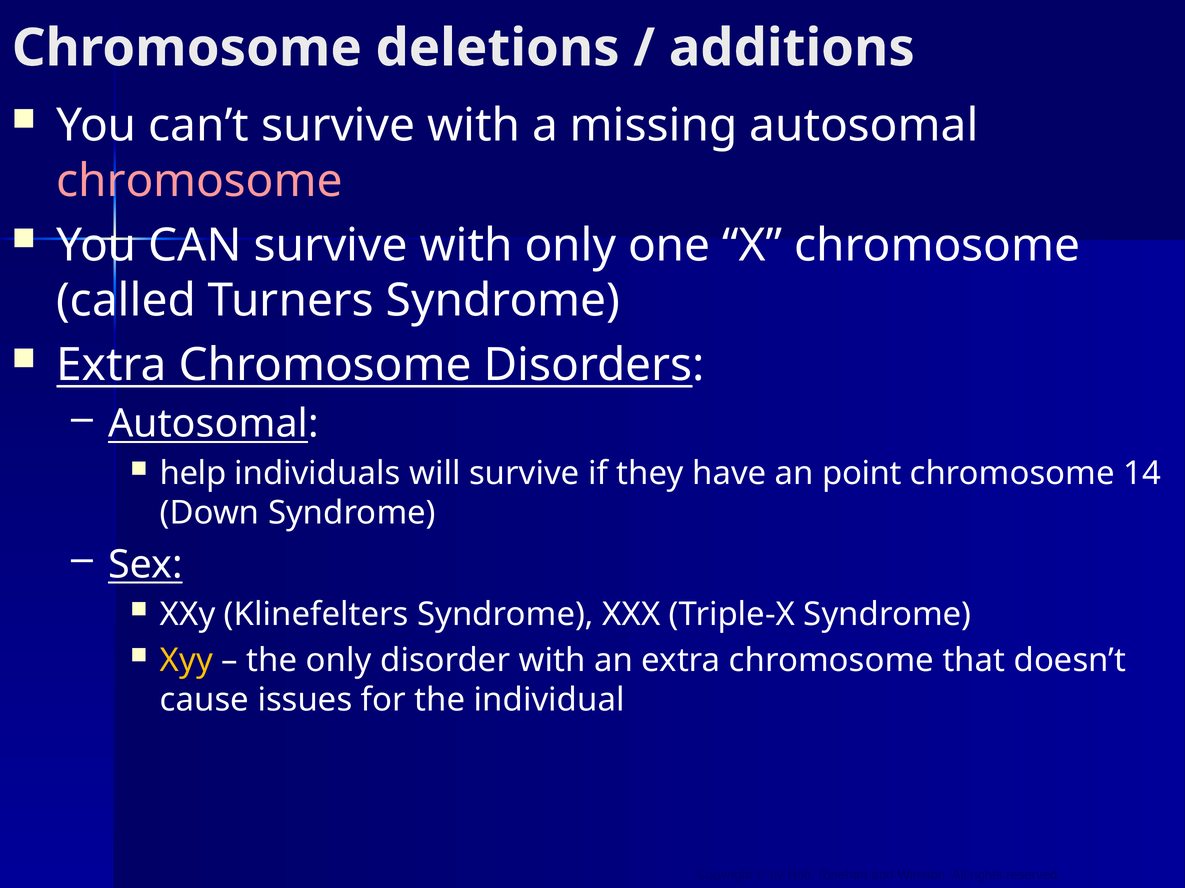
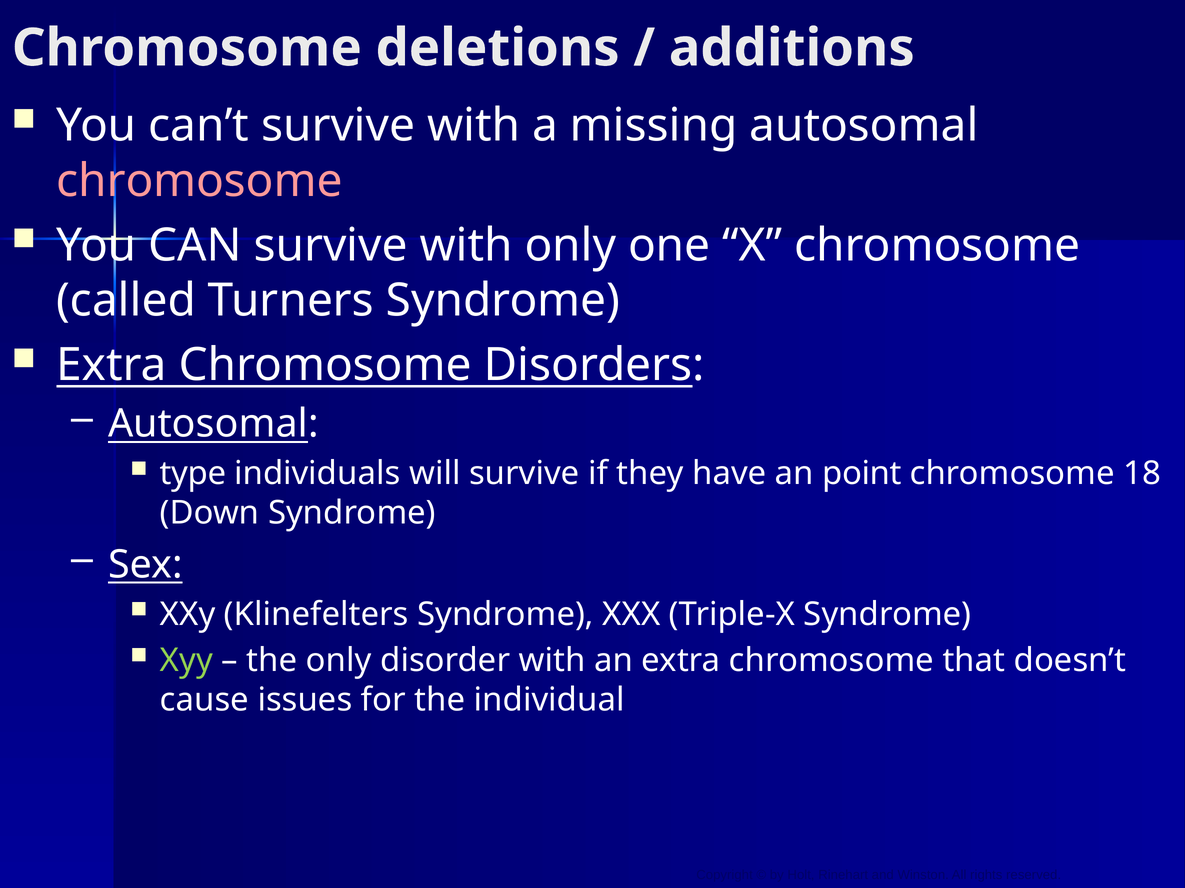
help: help -> type (193, 474)
14: 14 -> 18 (1142, 474)
Xyy colour: yellow -> light green (186, 661)
